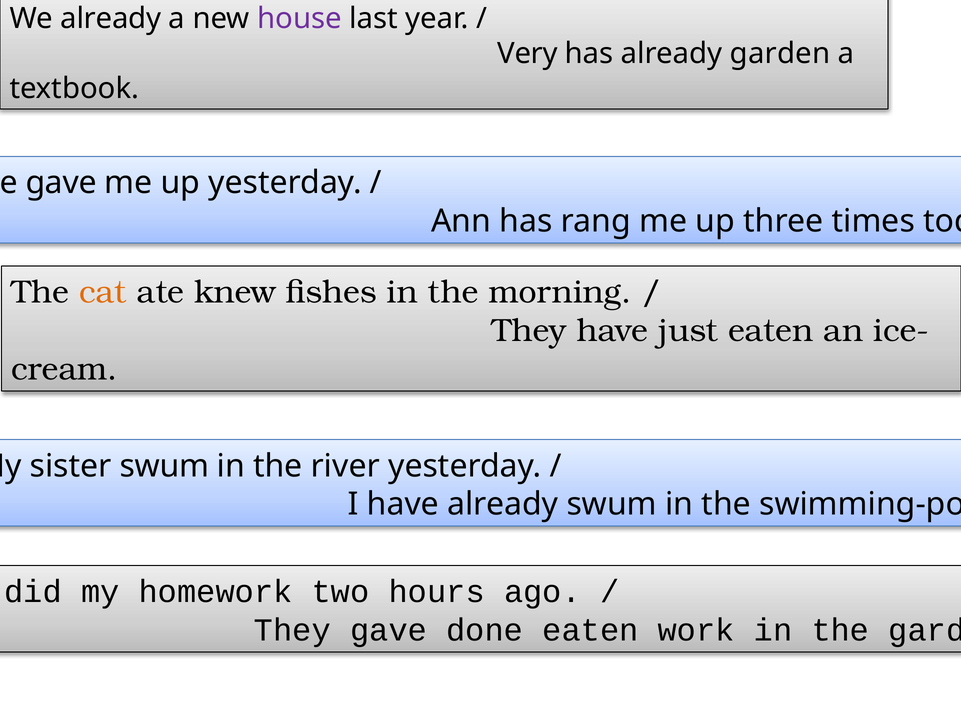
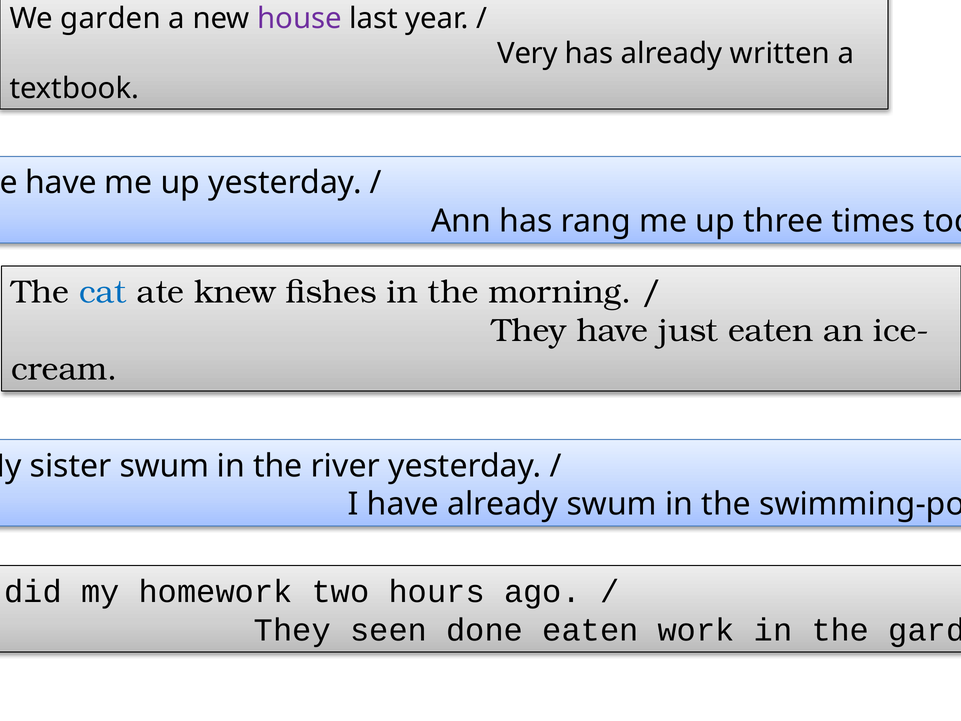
We already: already -> garden (111, 18)
already garden: garden -> written (780, 54)
gave: gave -> have (61, 183)
cat colour: orange -> blue (103, 292)
They gave: gave -> seen (389, 630)
